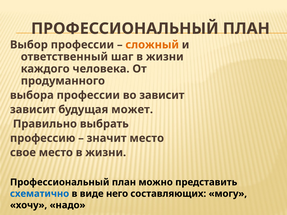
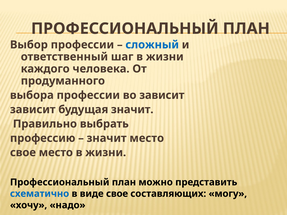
сложный colour: orange -> blue (152, 45)
будущая может: может -> значит (132, 110)
виде него: него -> свое (117, 194)
